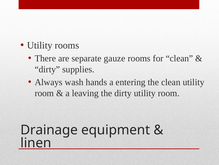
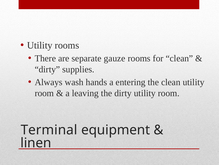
Drainage: Drainage -> Terminal (49, 129)
